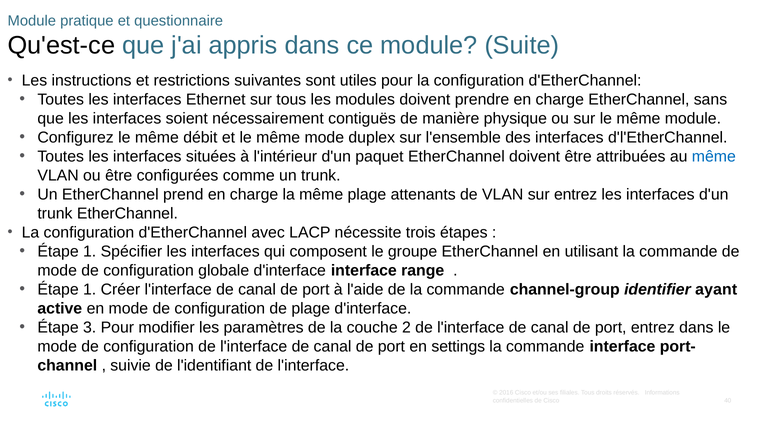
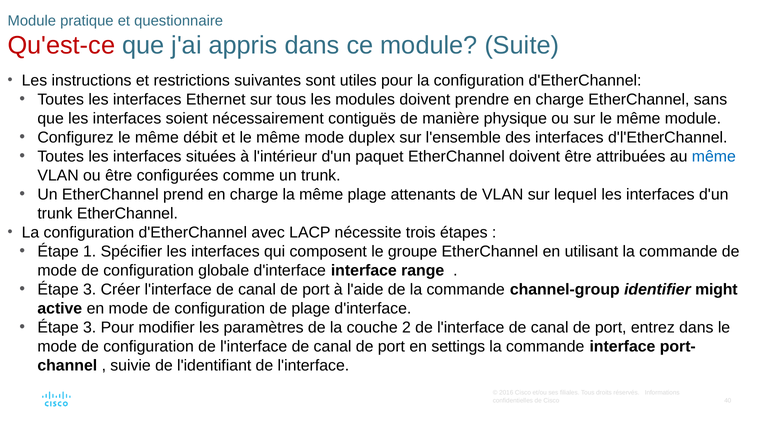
Qu'est-ce colour: black -> red (61, 46)
sur entrez: entrez -> lequel (575, 195)
1: 1 -> 3 (90, 290)
ayant: ayant -> might (716, 290)
